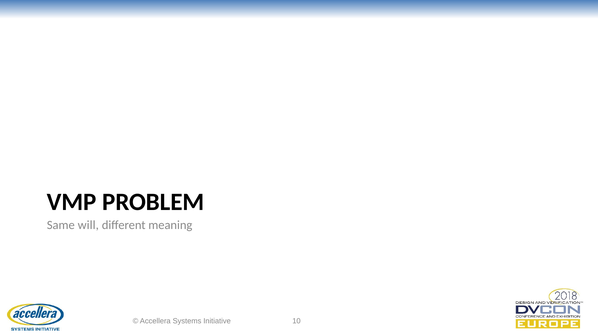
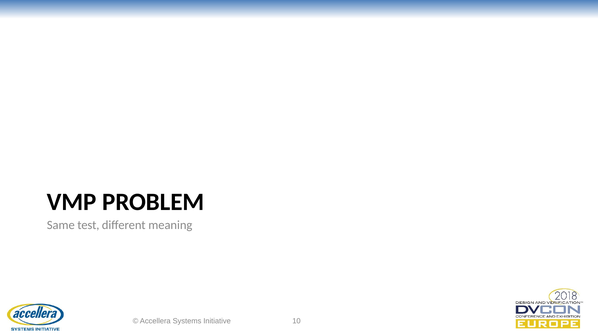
will: will -> test (88, 225)
